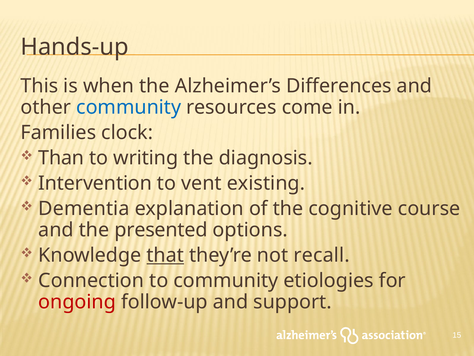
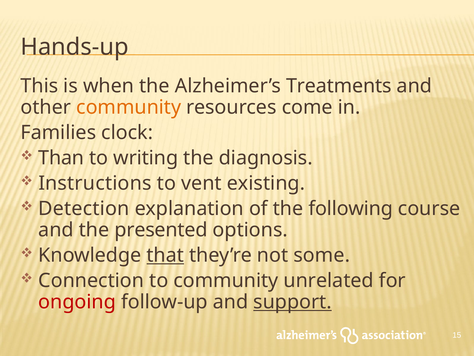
Differences: Differences -> Treatments (339, 86)
community colour: blue -> orange (129, 107)
Intervention: Intervention -> Instructions (95, 183)
Dementia: Dementia -> Detection (84, 208)
cognitive: cognitive -> following (351, 208)
recall: recall -> some (322, 255)
etiologies: etiologies -> unrelated (329, 280)
support underline: none -> present (293, 302)
